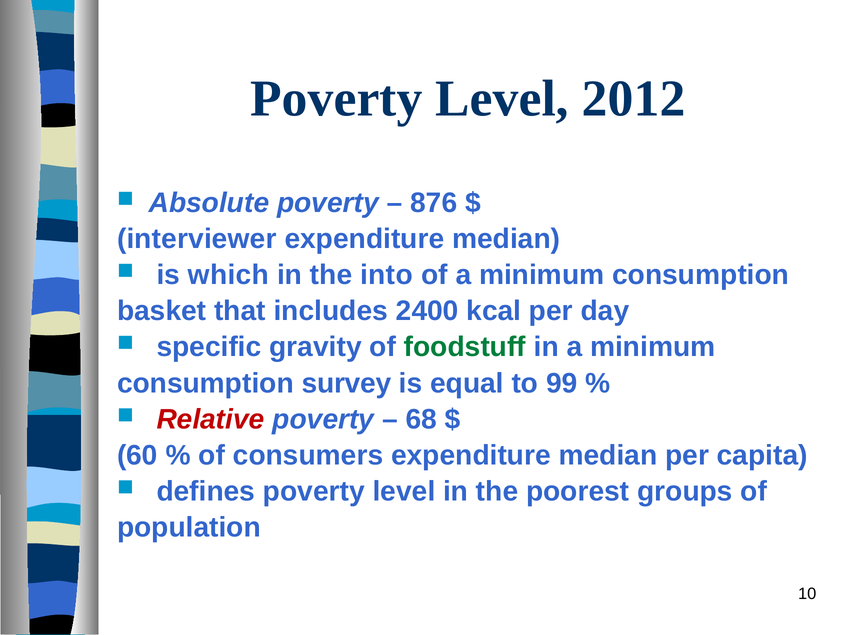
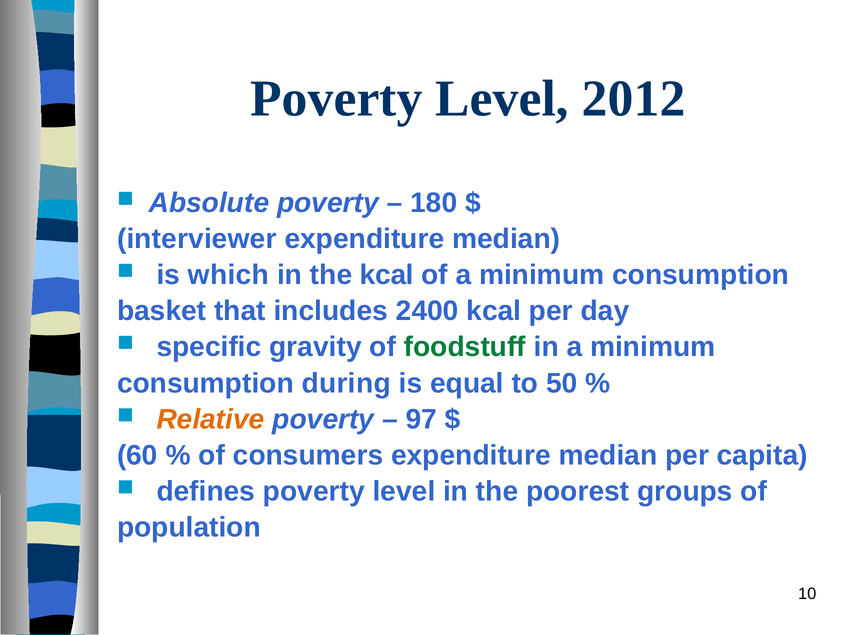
876: 876 -> 180 (434, 203)
the into: into -> kcal (387, 275)
survey: survey -> during (346, 383)
99: 99 -> 50 (562, 383)
Relative colour: red -> orange (211, 419)
68: 68 -> 97 (421, 419)
